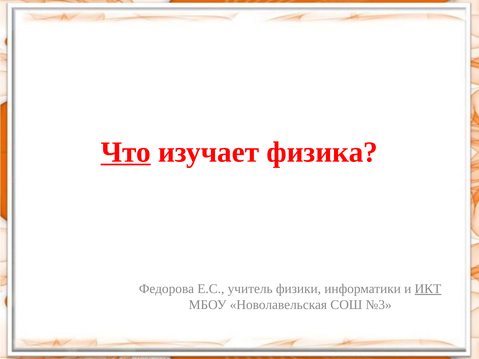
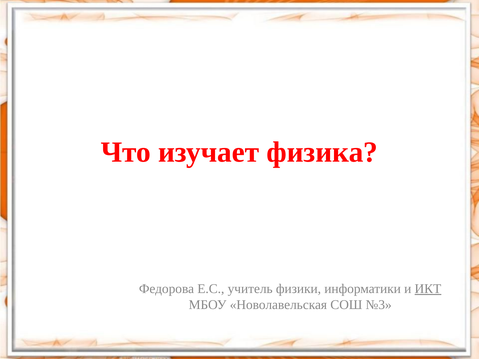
Что underline: present -> none (126, 152)
